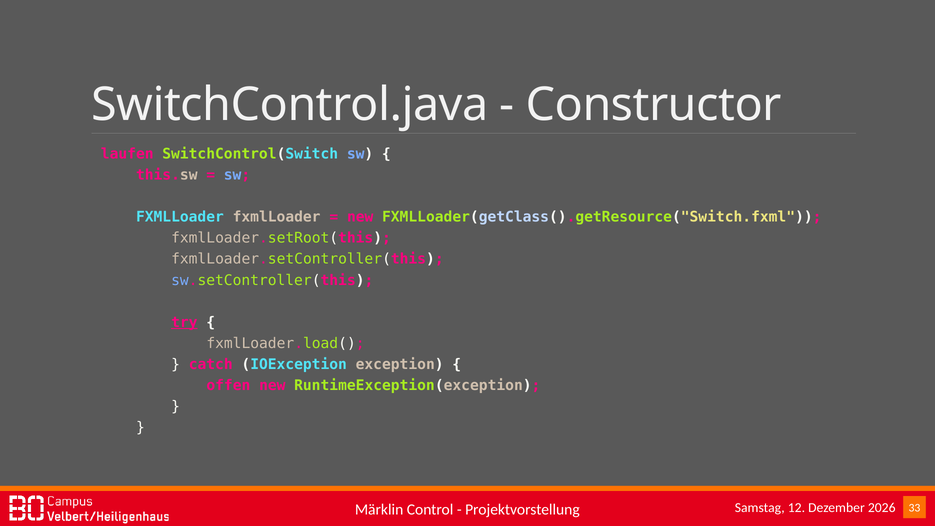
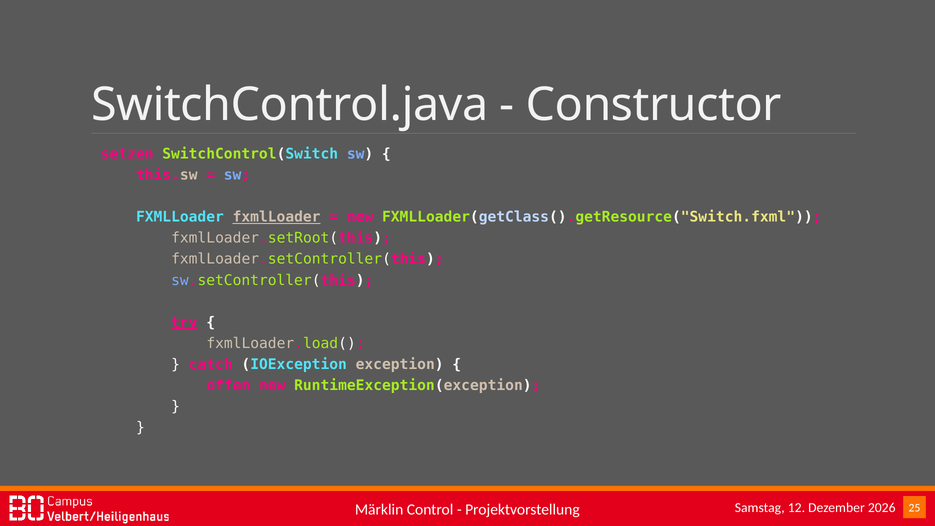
laufen: laufen -> setzen (127, 154)
fxmlLoader underline: none -> present (277, 217)
33: 33 -> 25 (914, 508)
